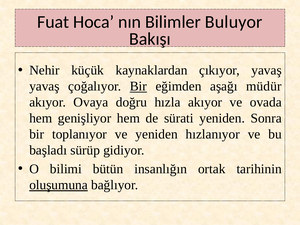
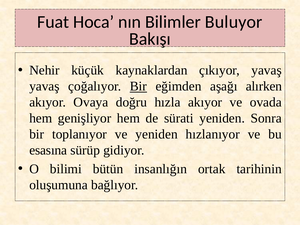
müdür: müdür -> alırken (264, 86)
başladı: başladı -> esasına (48, 150)
oluşumuna underline: present -> none (59, 185)
